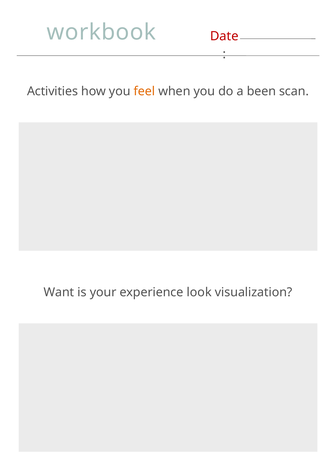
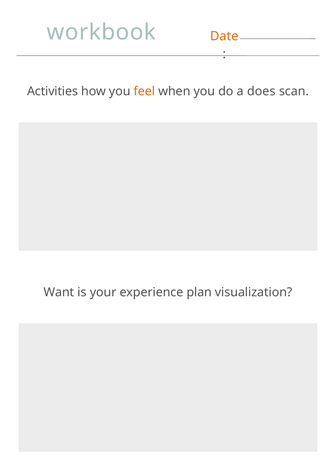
Date colour: red -> orange (224, 36)
been: been -> does (261, 91)
look: look -> plan (199, 293)
